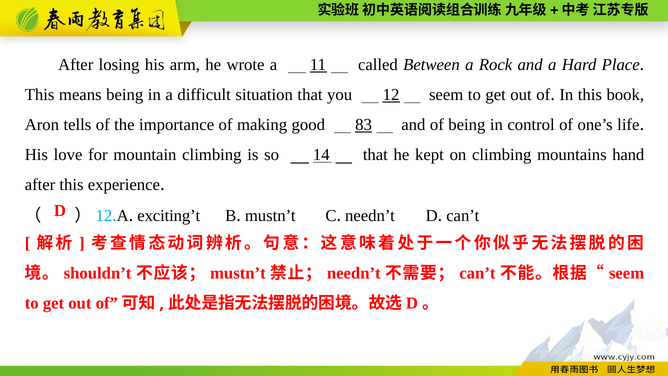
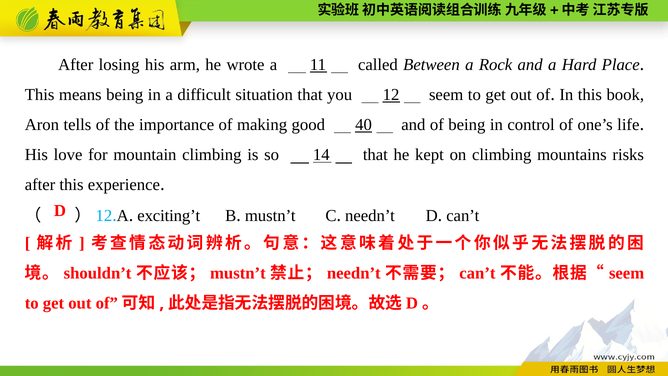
83: 83 -> 40 (364, 125)
hand: hand -> risks (628, 155)
